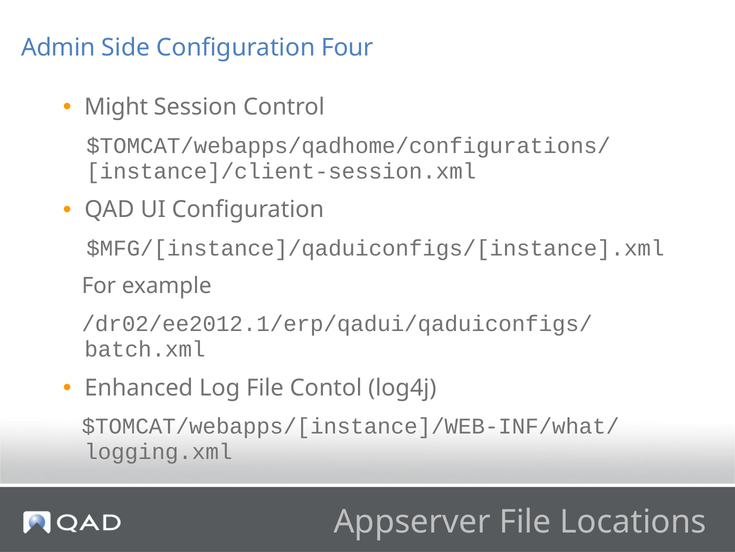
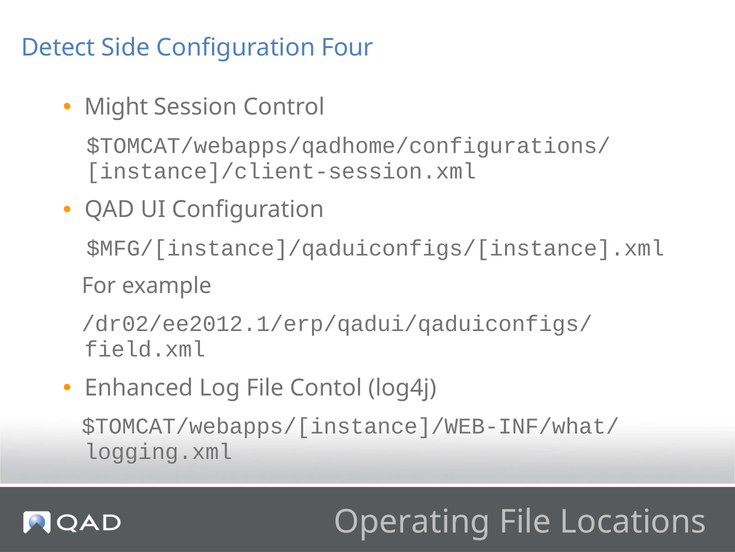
Admin: Admin -> Detect (58, 48)
batch.xml: batch.xml -> field.xml (145, 349)
Appserver: Appserver -> Operating (412, 521)
